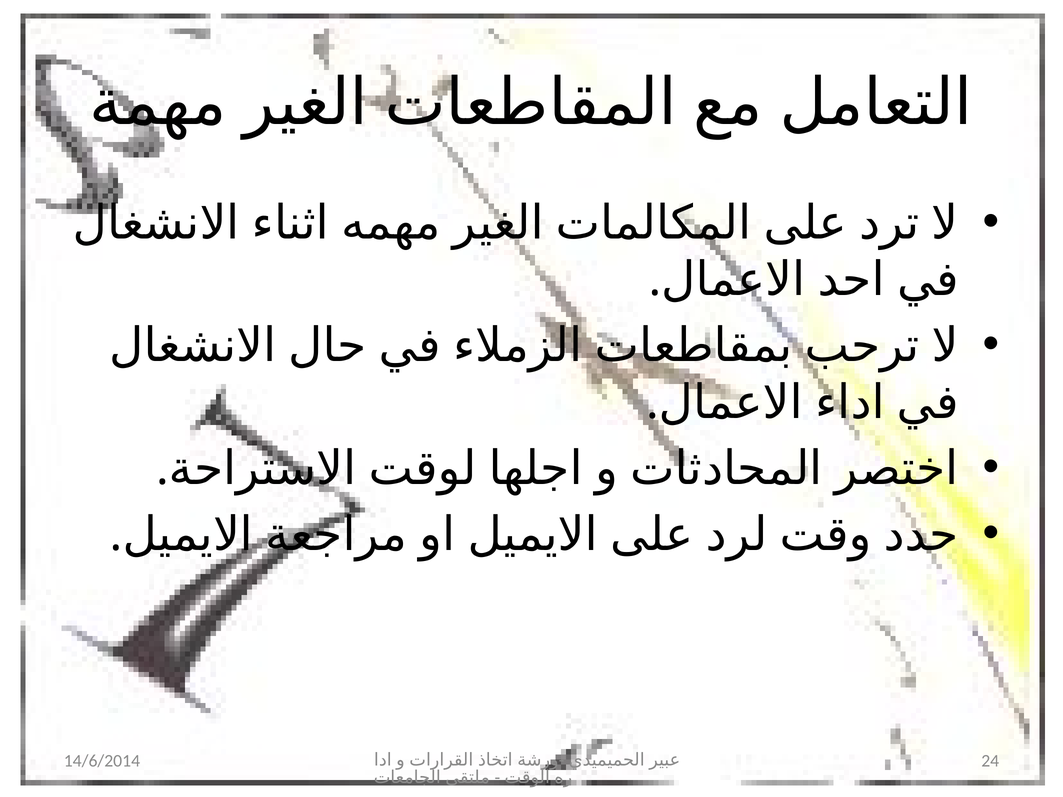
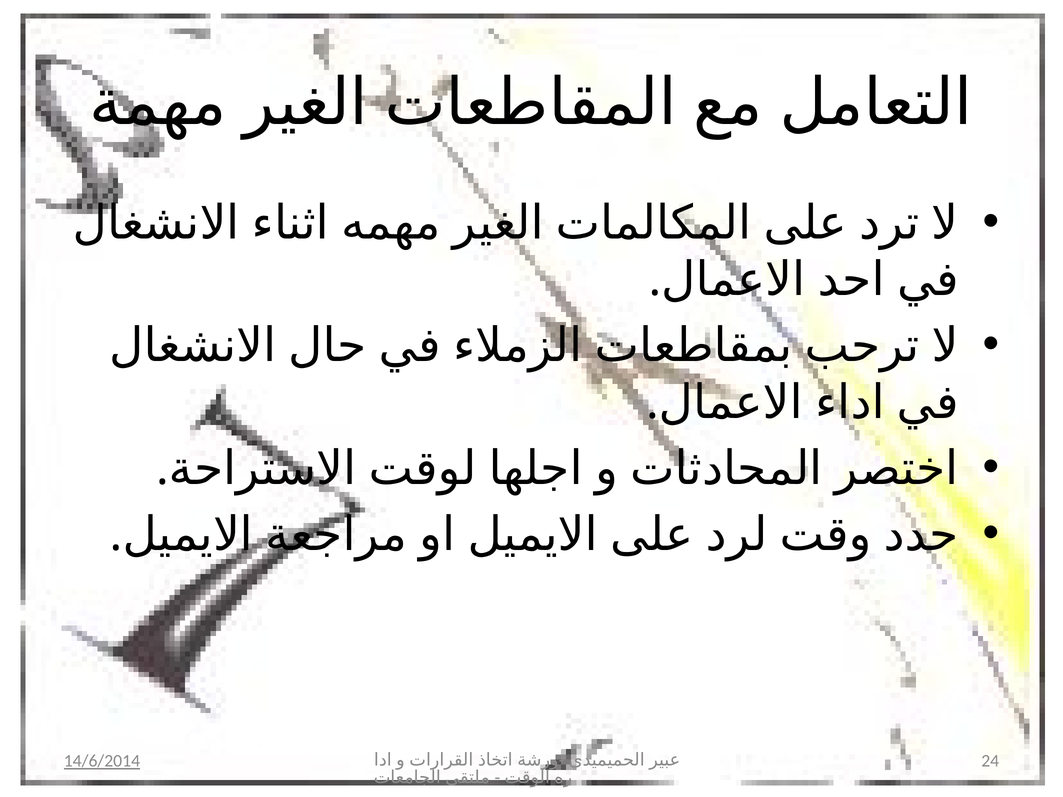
14/6/2014 underline: none -> present (102, 761)
